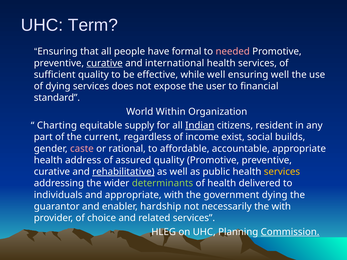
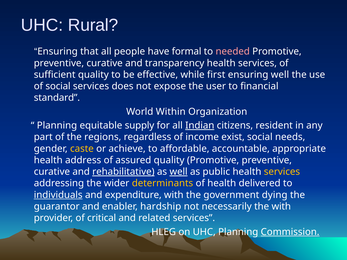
Term: Term -> Rural (93, 25)
curative underline: present -> none (105, 63)
international: international -> transparency (175, 63)
while well: well -> first (216, 75)
of dying: dying -> social (58, 86)
Charting: Charting -> Planning (57, 126)
current: current -> regions (103, 137)
builds: builds -> needs (290, 137)
caste colour: pink -> yellow (82, 149)
rational: rational -> achieve (127, 149)
well underline: none -> present (179, 172)
determinants colour: light green -> yellow (163, 183)
individuals underline: none -> present (58, 195)
and appropriate: appropriate -> expenditure (133, 195)
choice: choice -> critical (102, 218)
